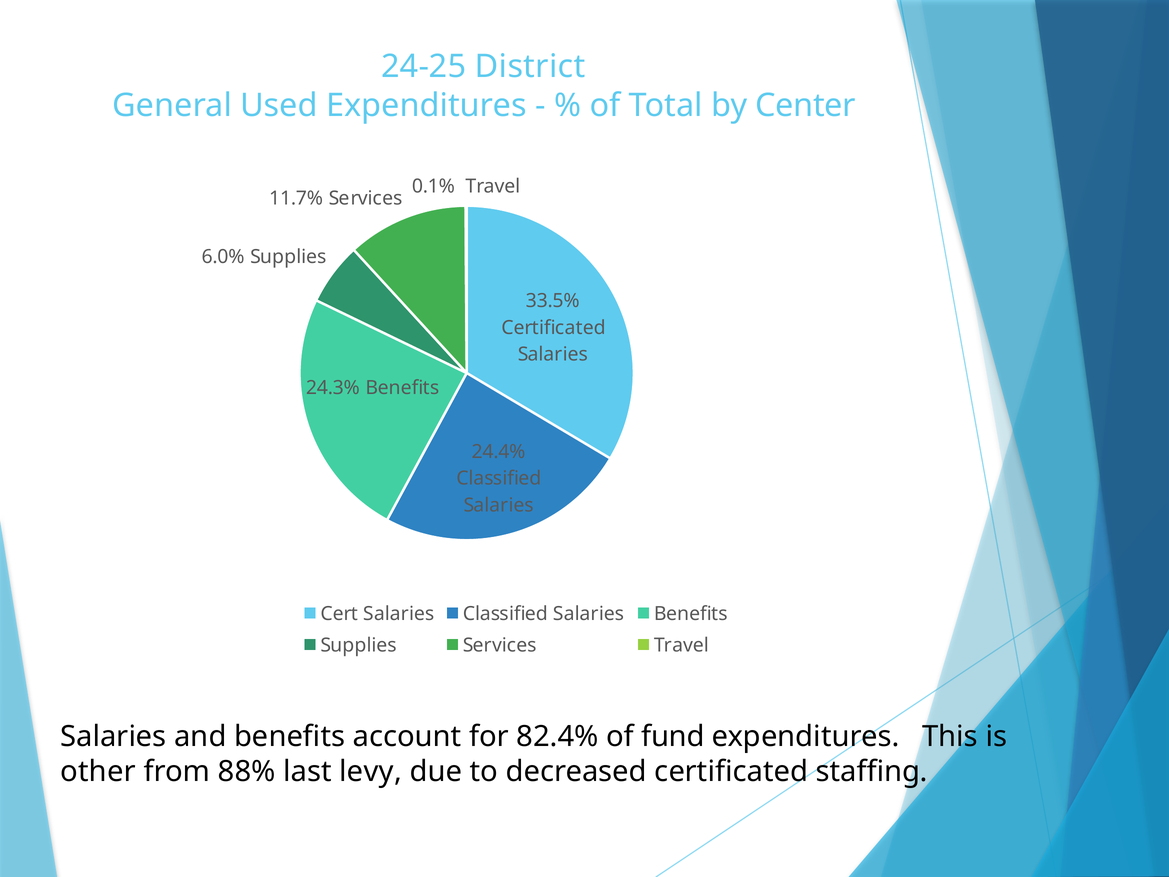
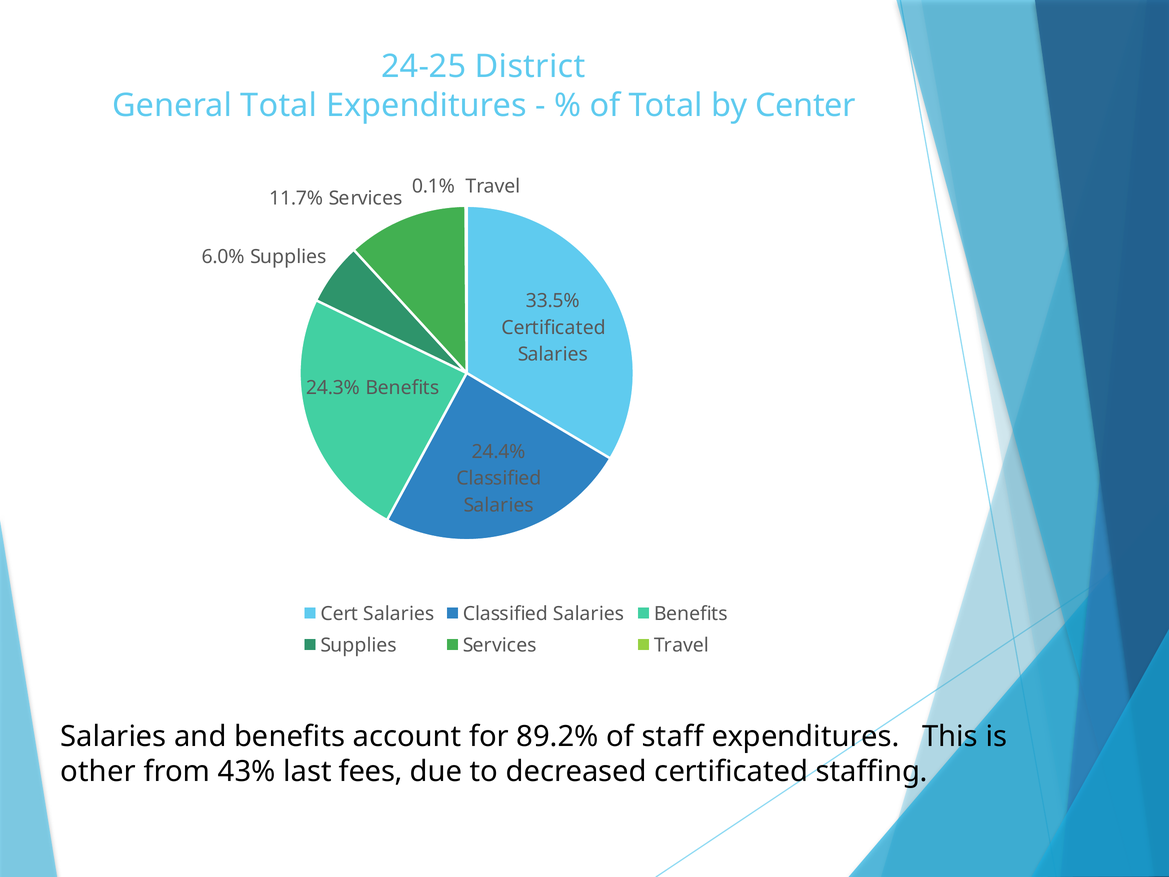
General Used: Used -> Total (279, 106)
82.4%: 82.4% -> 89.2% (557, 736)
fund: fund -> staff (673, 736)
88%: 88% -> 43% (247, 772)
levy: levy -> fees (371, 772)
